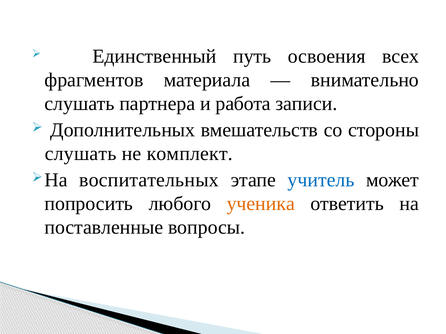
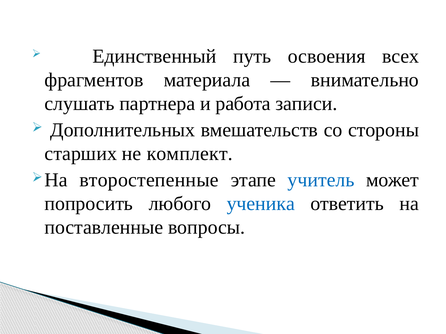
слушать: слушать -> старших (81, 154)
воспитательных: воспитательных -> второстепенные (149, 180)
ученика colour: orange -> blue (261, 204)
